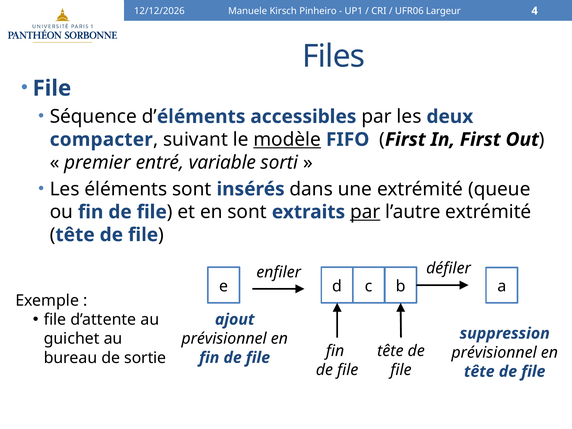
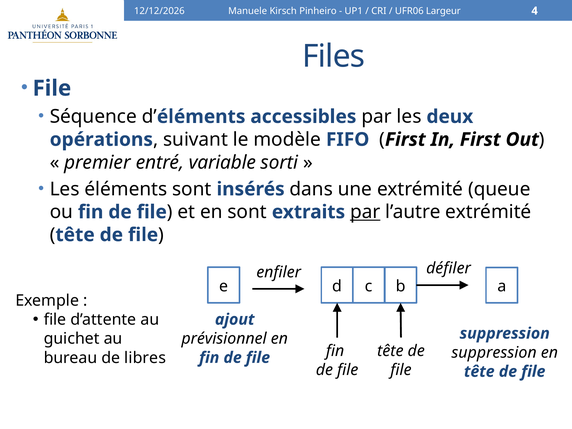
compacter: compacter -> opérations (101, 140)
modèle underline: present -> none (287, 140)
prévisionnel: prévisionnel -> suppression (494, 352)
sortie: sortie -> libres (145, 358)
